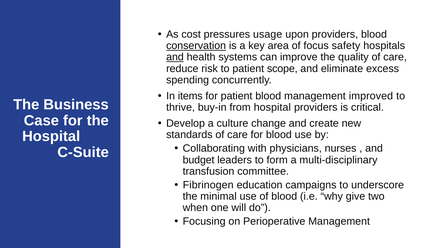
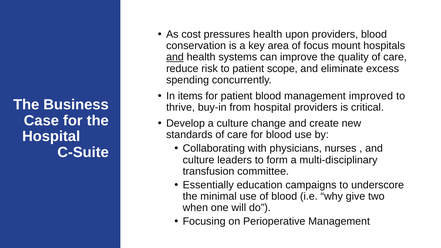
pressures usage: usage -> health (268, 34)
conservation underline: present -> none (196, 46)
safety: safety -> mount (346, 46)
budget: budget -> culture (199, 160)
Fibrinogen: Fibrinogen -> Essentially (208, 185)
